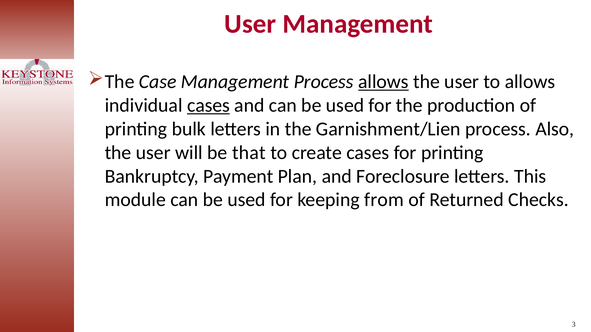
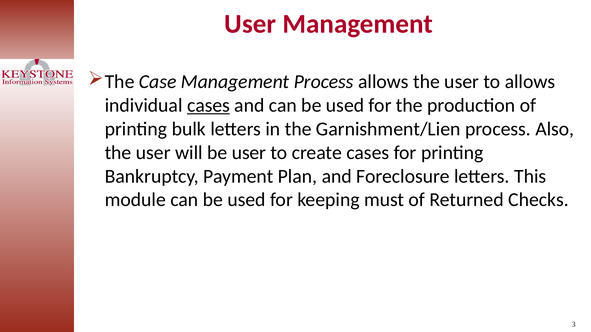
allows underline: present -> none (383, 82)
be that: that -> user (249, 153)
from: from -> must (384, 200)
